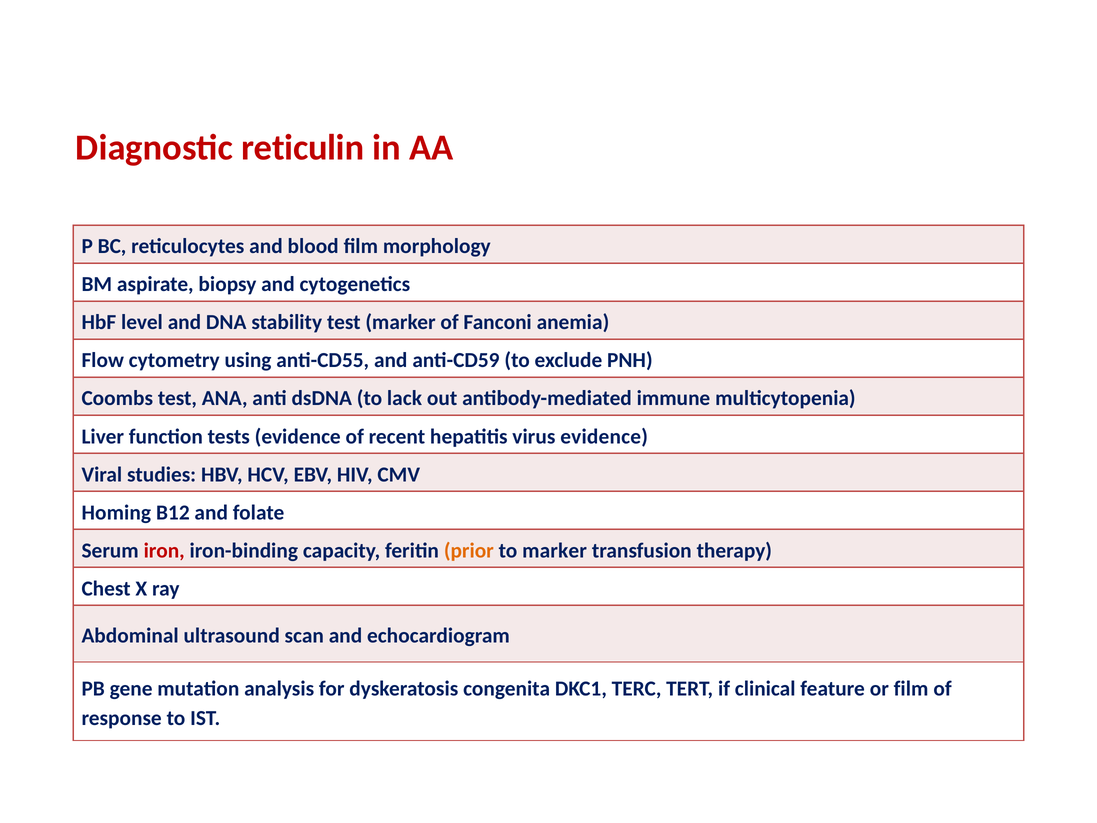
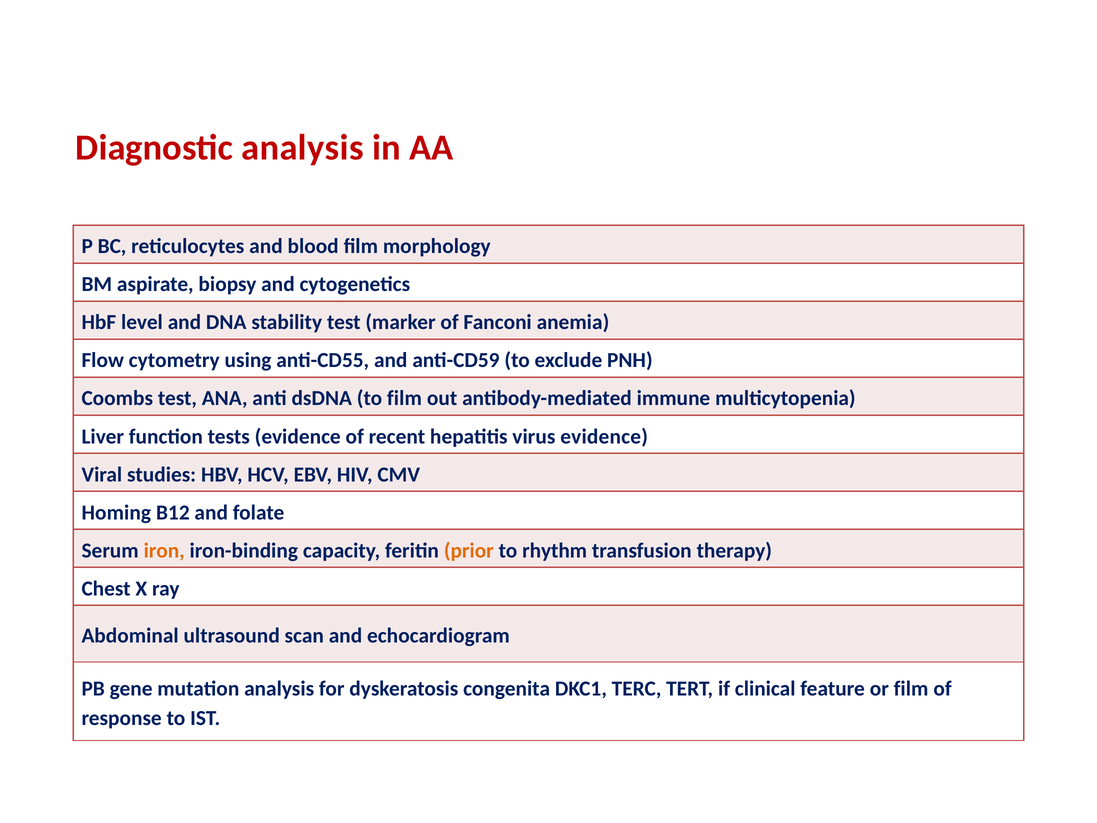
Diagnostic reticulin: reticulin -> analysis (302, 148)
to lack: lack -> film (404, 398)
iron colour: red -> orange (164, 550)
to marker: marker -> rhythm (555, 550)
